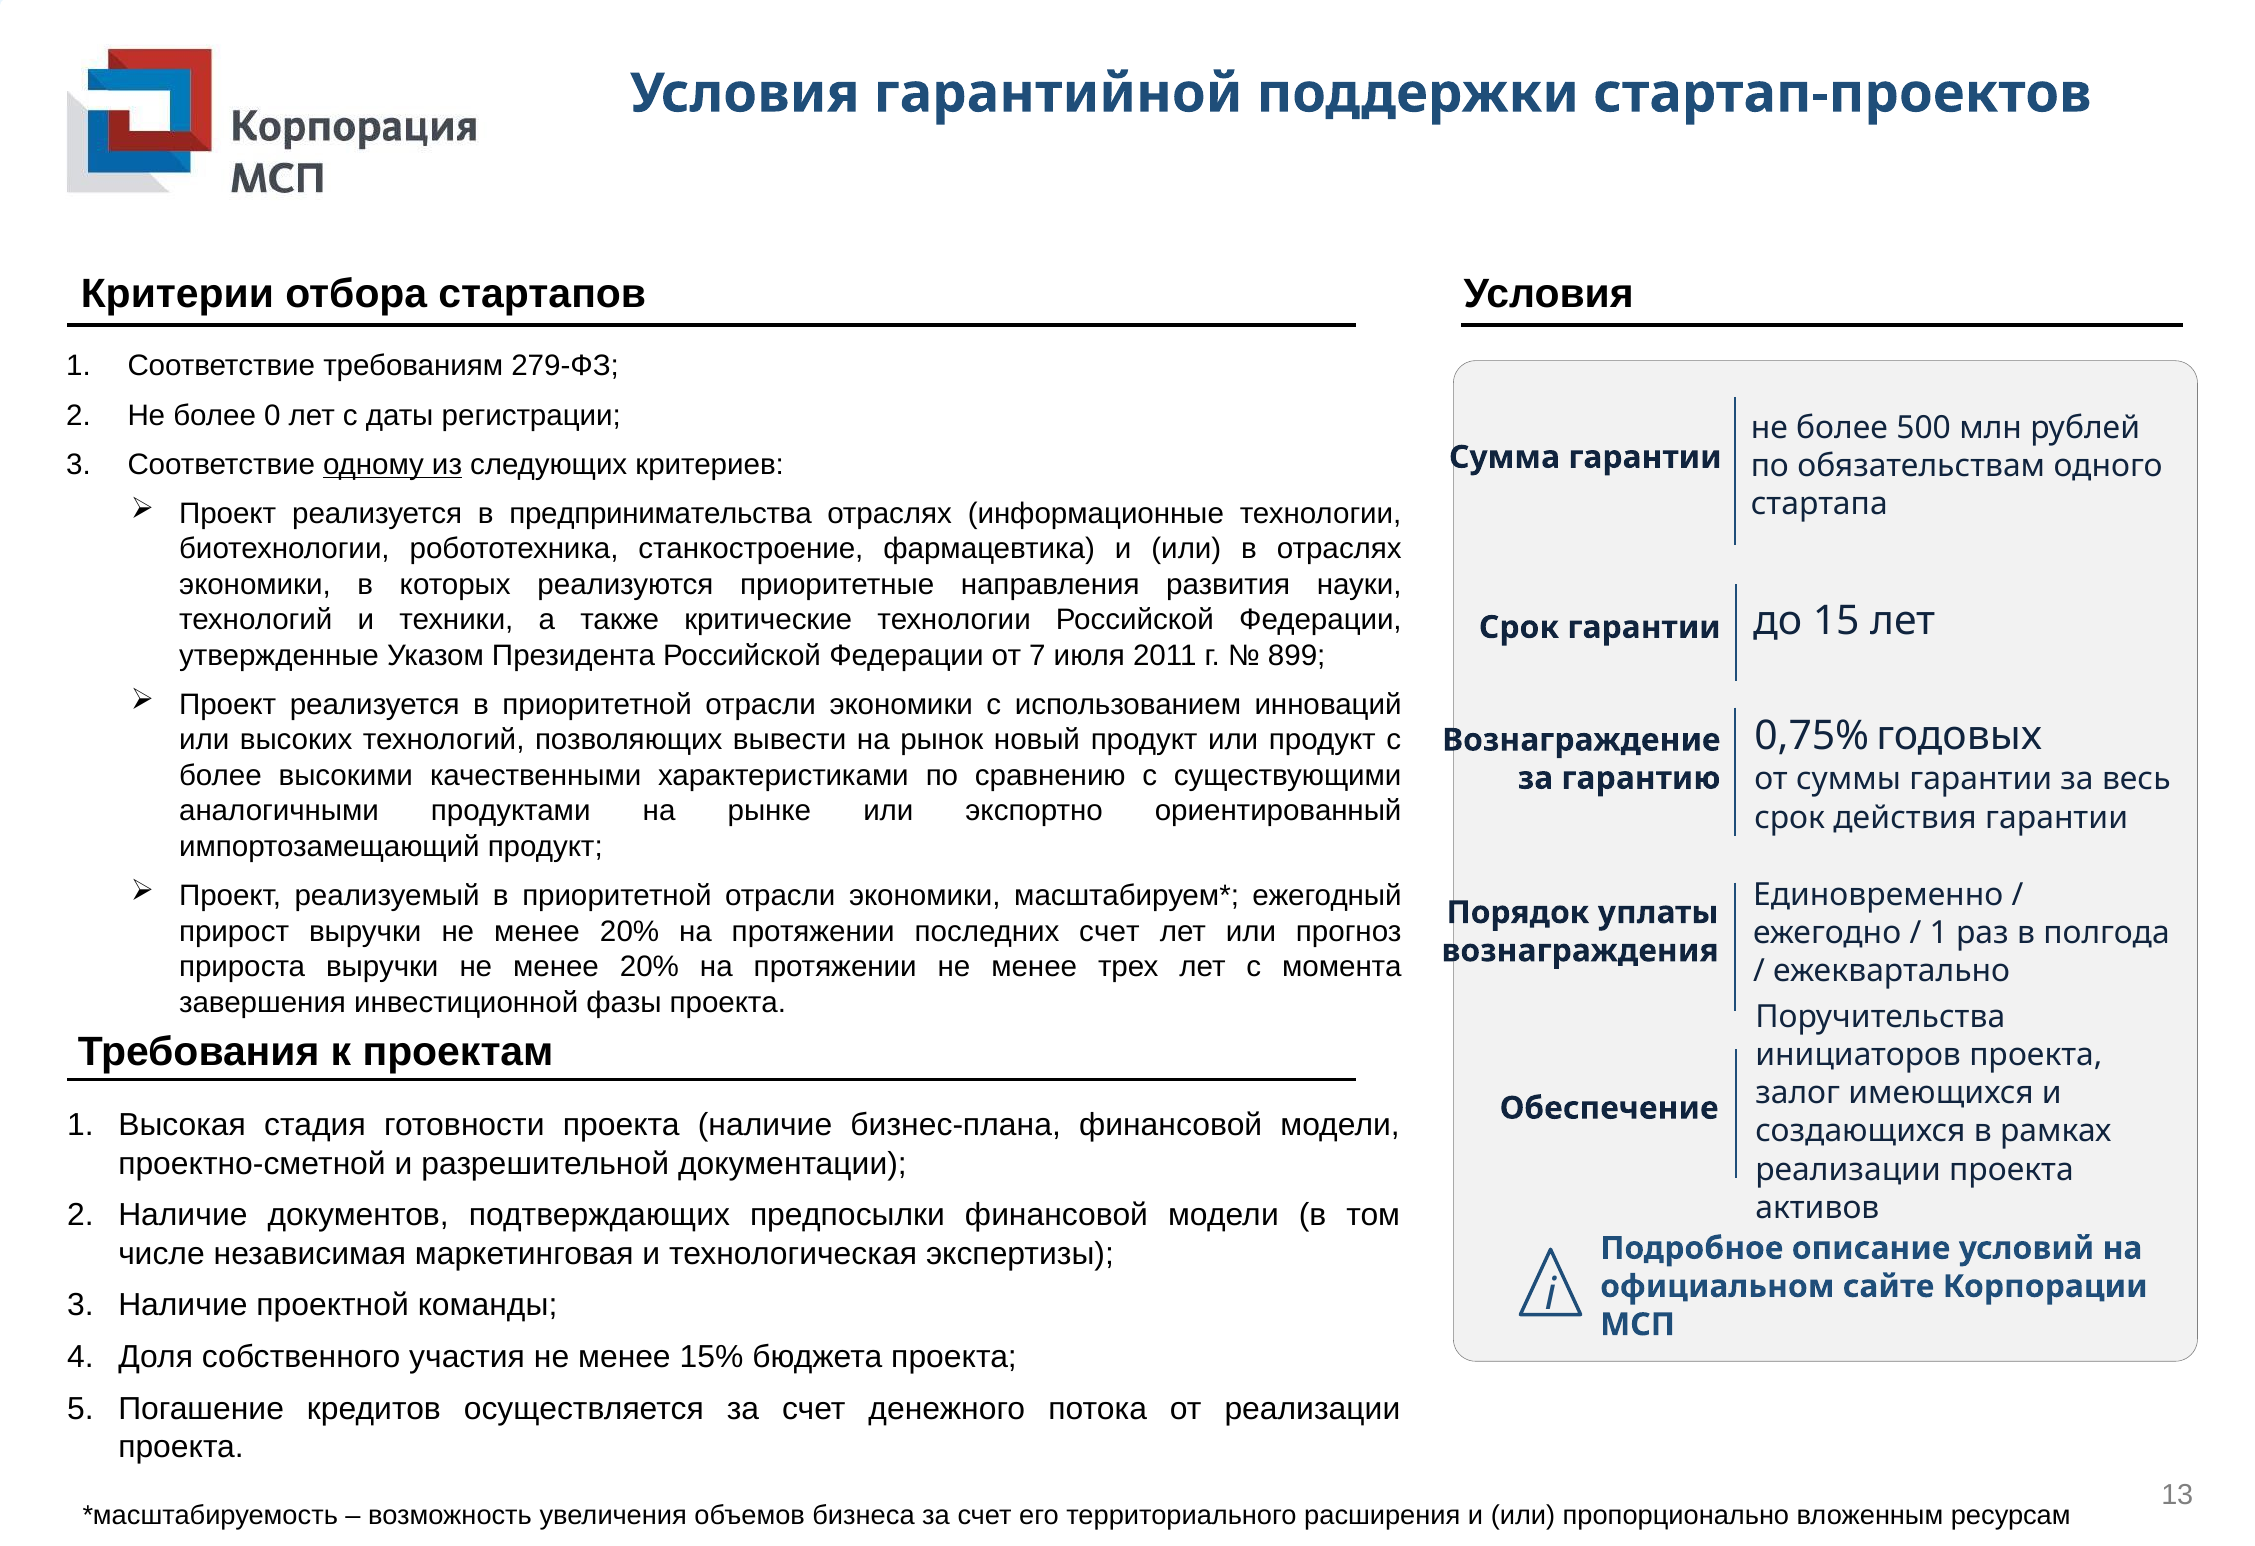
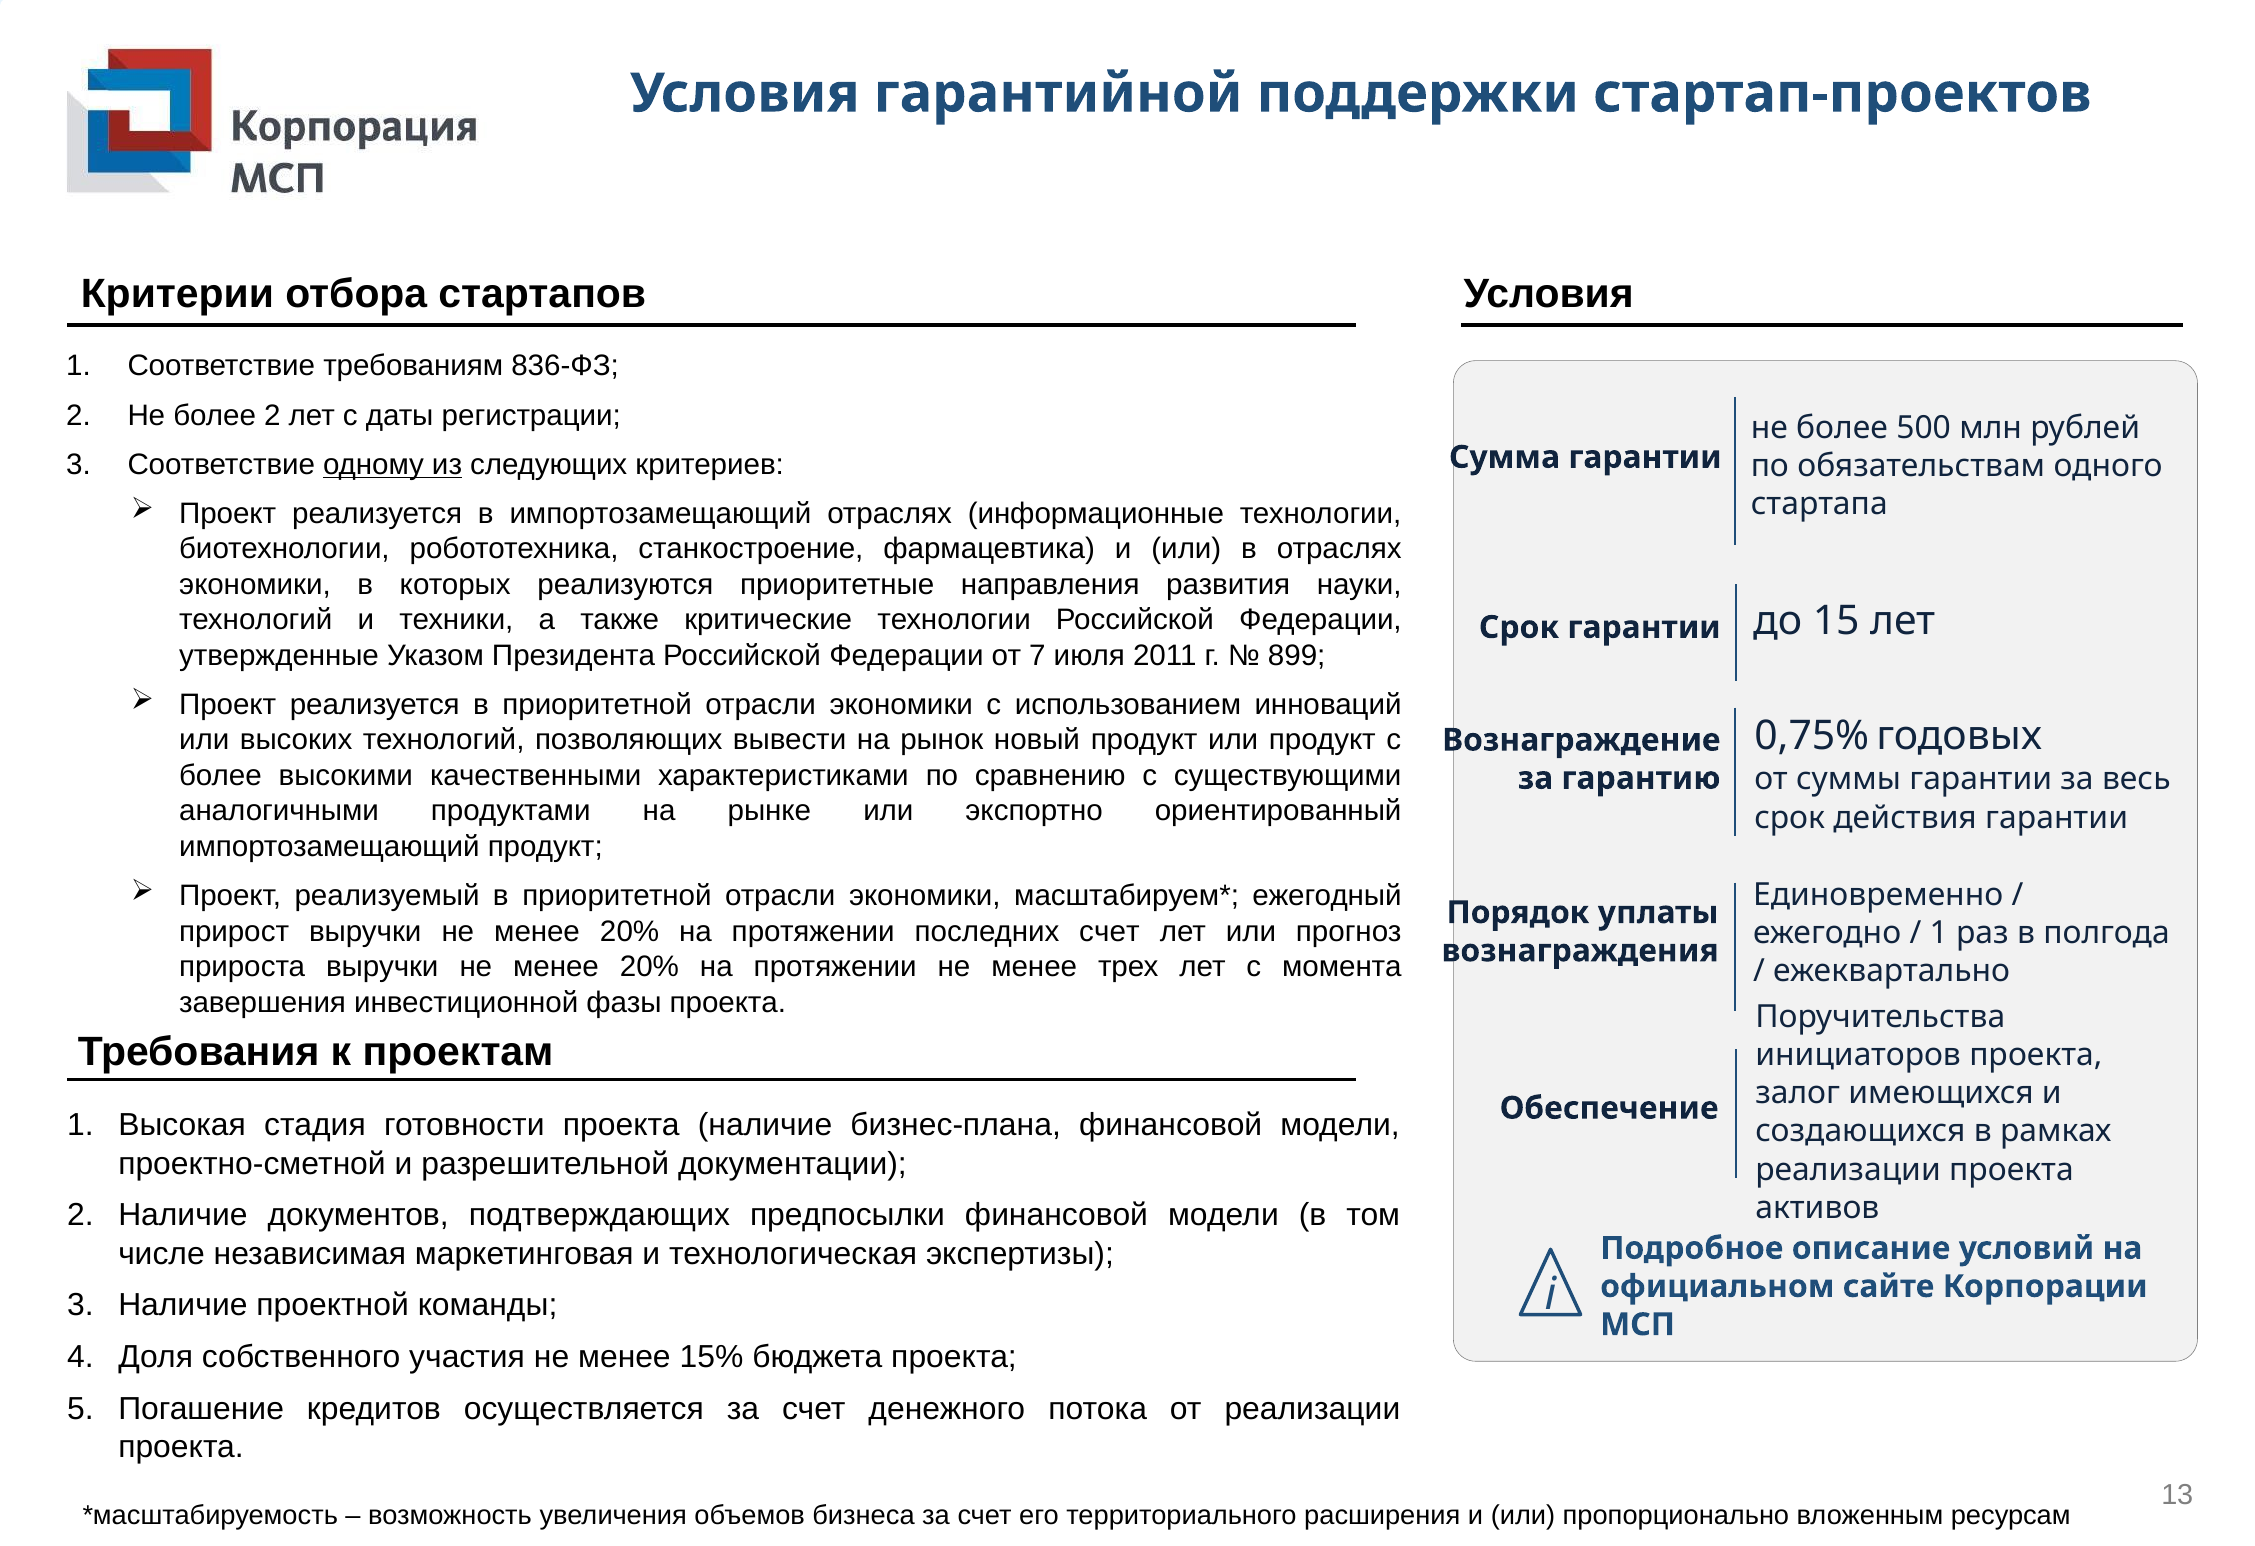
279-ФЗ: 279-ФЗ -> 836-ФЗ (565, 366)
более 0: 0 -> 2 (272, 415)
в предпринимательства: предпринимательства -> импортозамещающий (660, 514)
